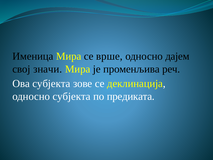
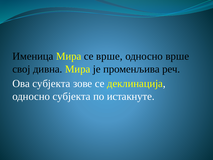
односно дајем: дајем -> врше (177, 56)
значи: значи -> дивна (48, 69)
предиката: предиката -> истакнуте (131, 96)
